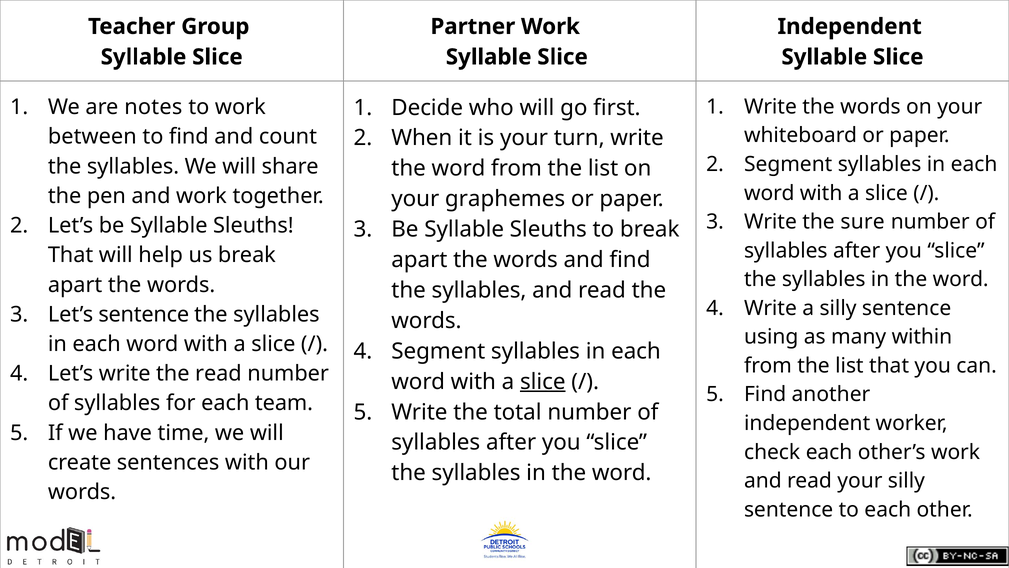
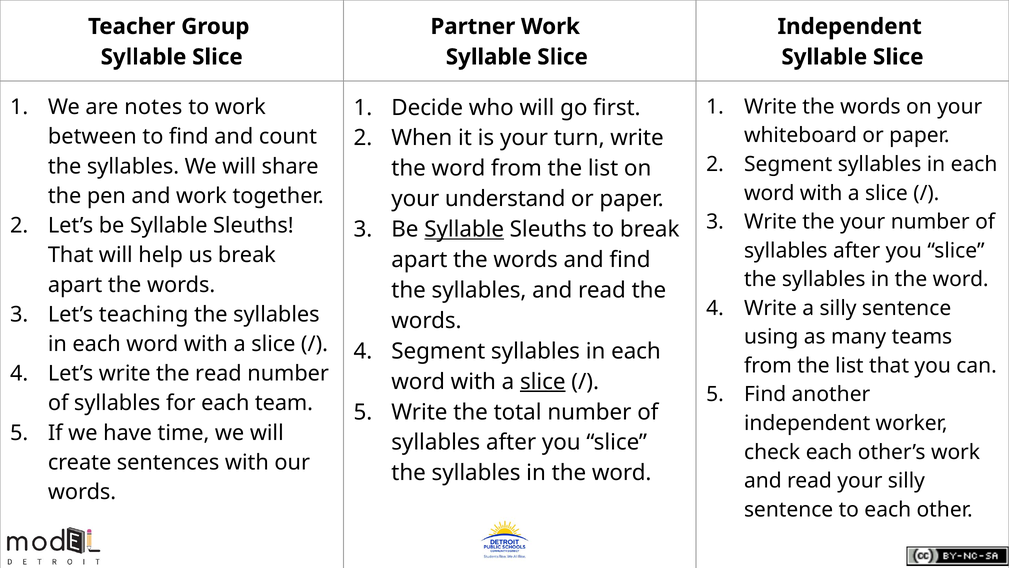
graphemes: graphemes -> understand (505, 199)
the sure: sure -> your (863, 222)
Syllable underline: none -> present (464, 229)
Let’s sentence: sentence -> teaching (144, 314)
within: within -> teams (922, 337)
